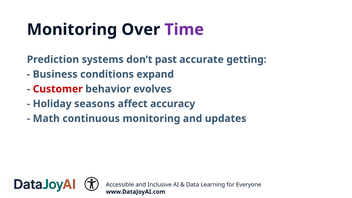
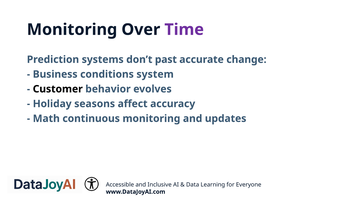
getting: getting -> change (246, 60)
expand: expand -> system (155, 74)
Customer colour: red -> black (58, 89)
